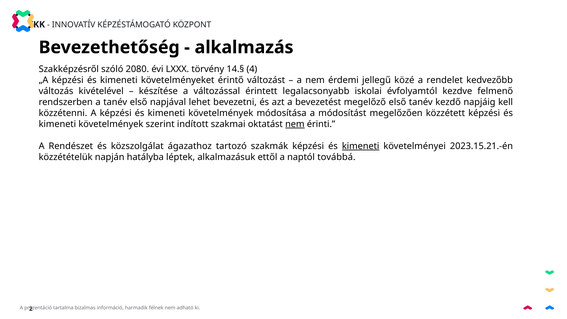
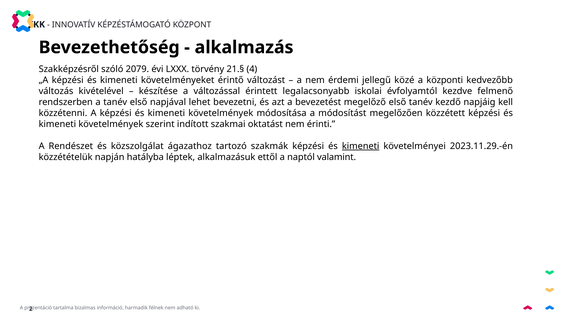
2080: 2080 -> 2079 (137, 69)
14.§: 14.§ -> 21.§ (235, 69)
rendelet: rendelet -> központi (445, 80)
nem underline: present -> none (295, 124)
2023.15.21.-én: 2023.15.21.-én -> 2023.11.29.-én (481, 146)
továbbá: továbbá -> valamint (337, 157)
